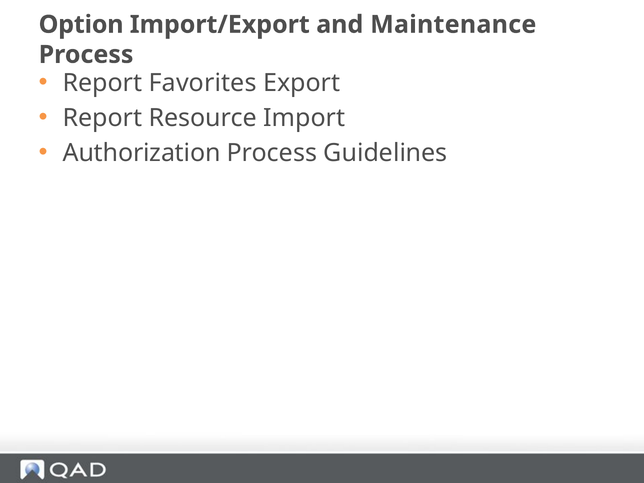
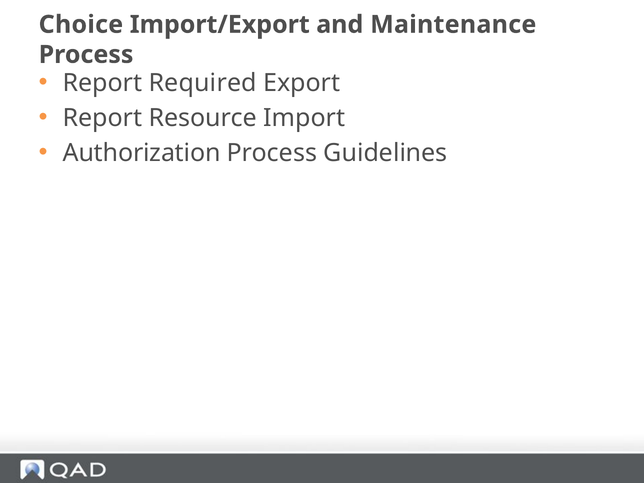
Option: Option -> Choice (81, 25)
Favorites: Favorites -> Required (203, 83)
